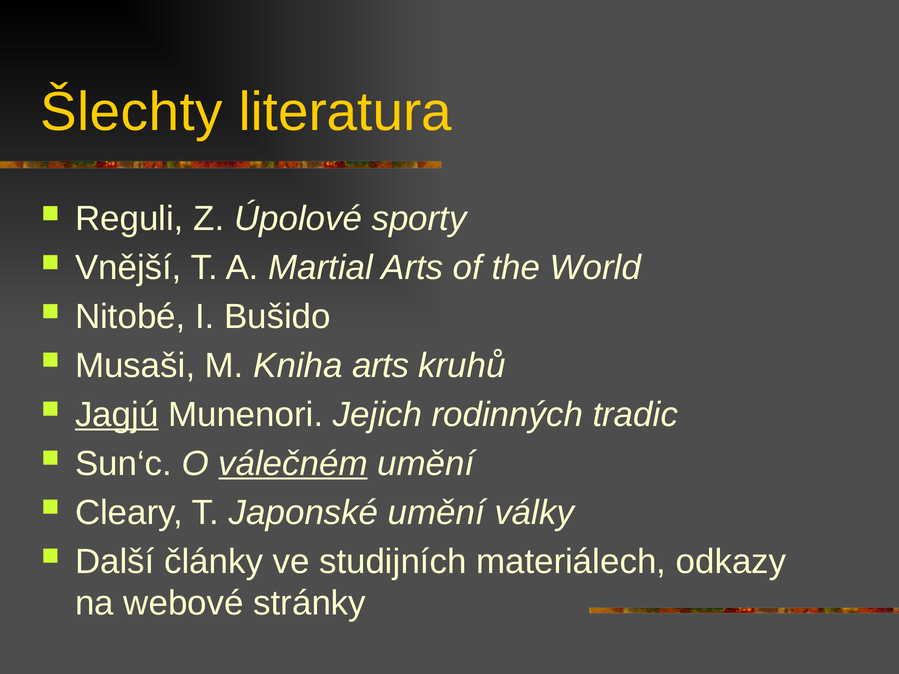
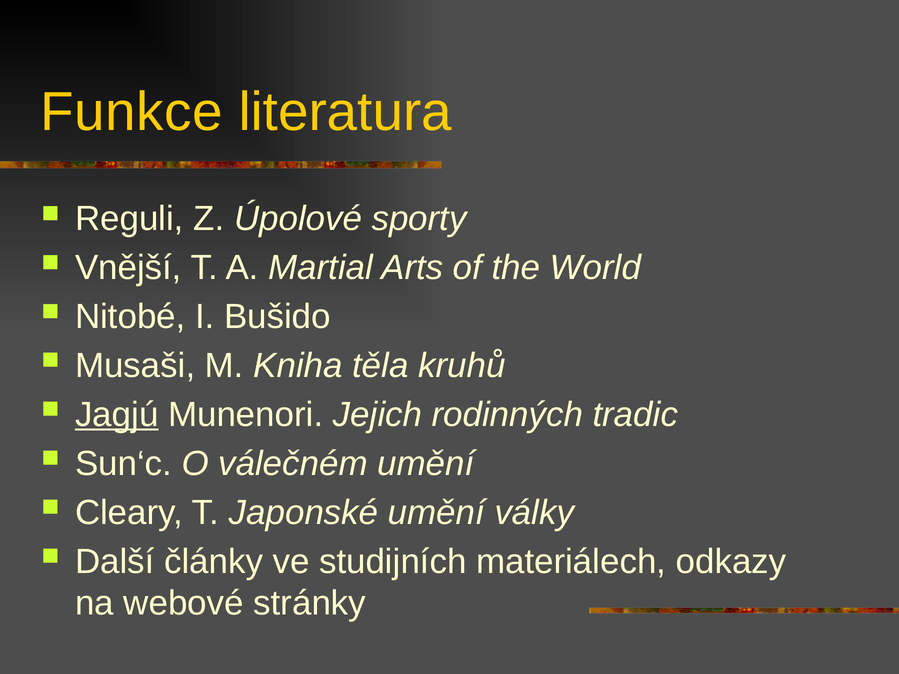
Šlechty: Šlechty -> Funkce (131, 112)
Kniha arts: arts -> těla (380, 366)
válečném underline: present -> none (293, 464)
